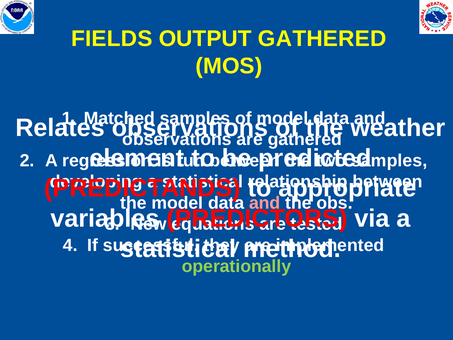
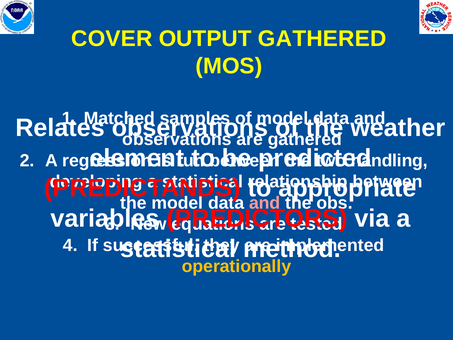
FIELDS: FIELDS -> COVER (112, 39)
samples: samples -> handling (389, 160)
operationally colour: light green -> yellow (236, 266)
